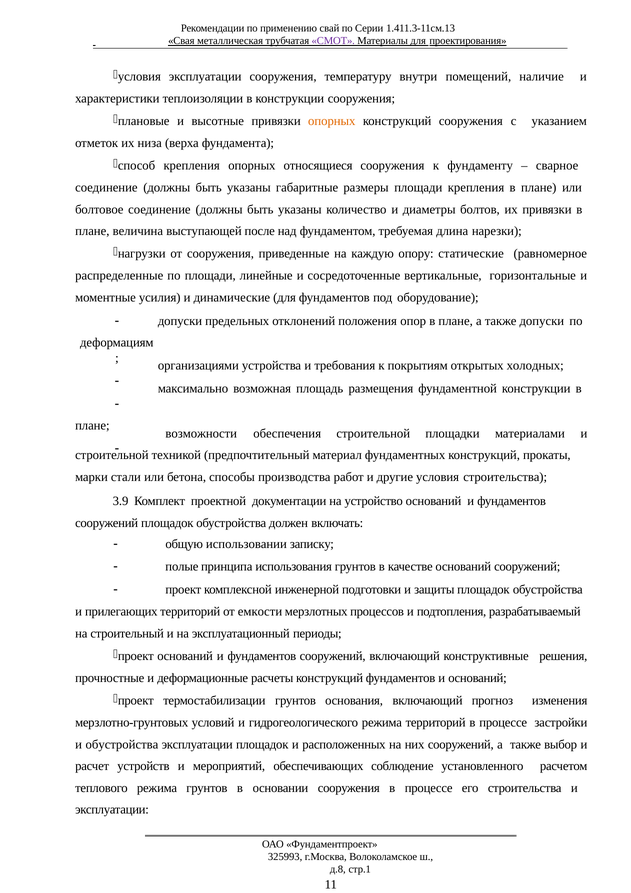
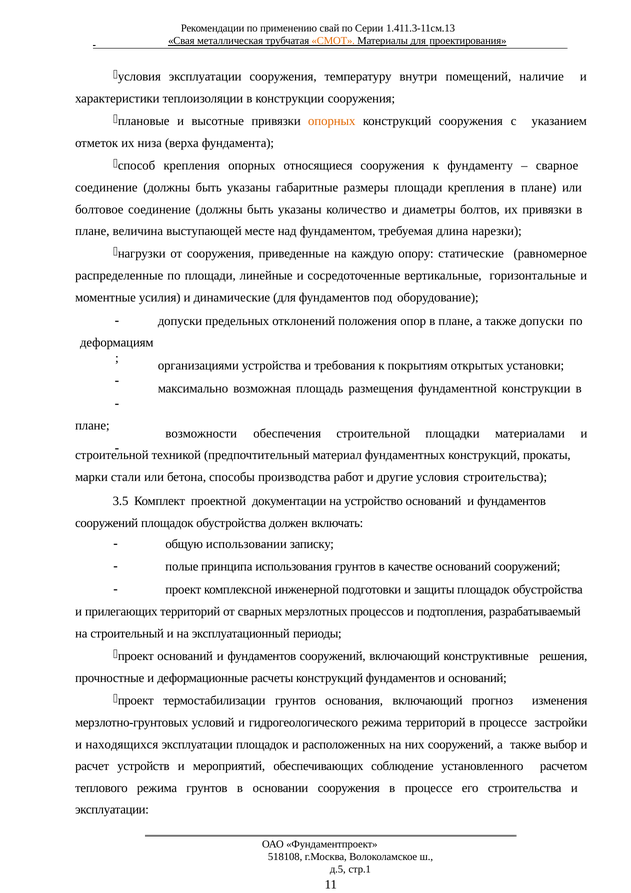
СМОТ colour: purple -> orange (333, 41)
после: после -> месте (260, 231)
холодных: холодных -> установки (535, 366)
3.9: 3.9 -> 3.5 (121, 501)
емкости: емкости -> сварных (260, 612)
и обустройства: обустройства -> находящихся (122, 745)
325993: 325993 -> 518108 (285, 857)
д.8: д.8 -> д.5 (338, 870)
